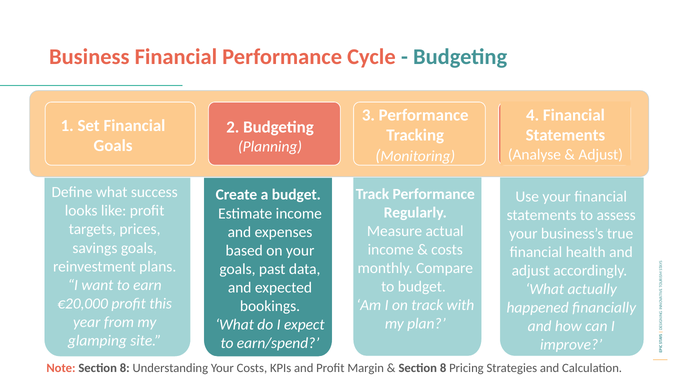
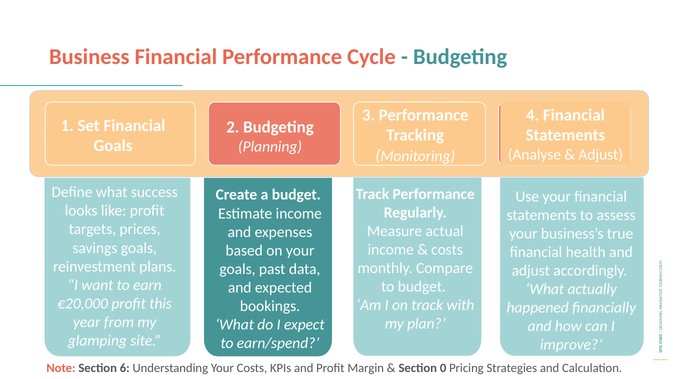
Note Section 8: 8 -> 6 (125, 368)
8: 8 -> 0 (443, 368)
